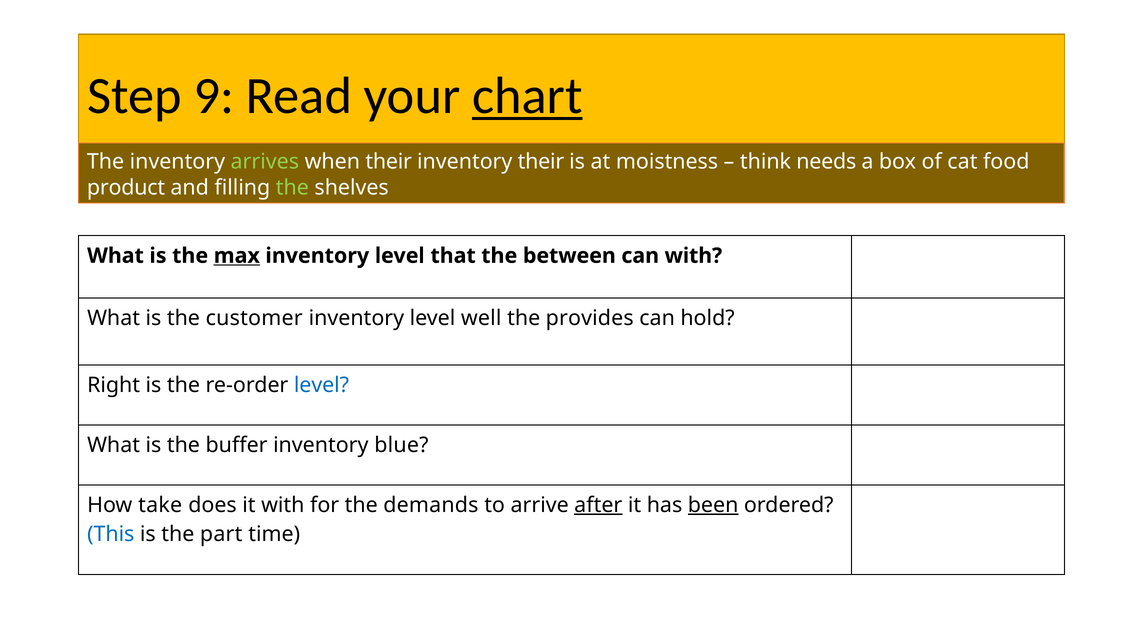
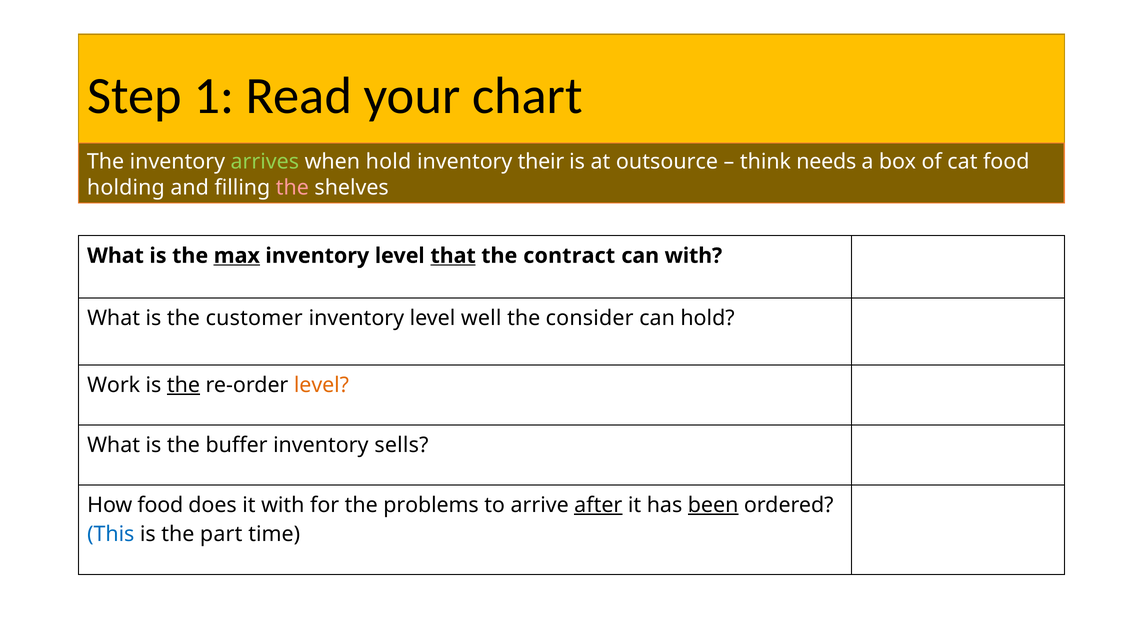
9: 9 -> 1 (214, 96)
chart underline: present -> none (527, 96)
when their: their -> hold (388, 162)
moistness: moistness -> outsource (667, 162)
product: product -> holding (126, 187)
the colour: light green -> pink (292, 187)
that underline: none -> present (453, 256)
between: between -> contract (569, 256)
provides: provides -> consider (590, 318)
Right: Right -> Work (114, 385)
the underline: none -> present (183, 385)
level colour: blue -> orange (321, 385)
blue: blue -> sells (401, 445)
How take: take -> food (160, 505)
demands: demands -> problems (431, 505)
